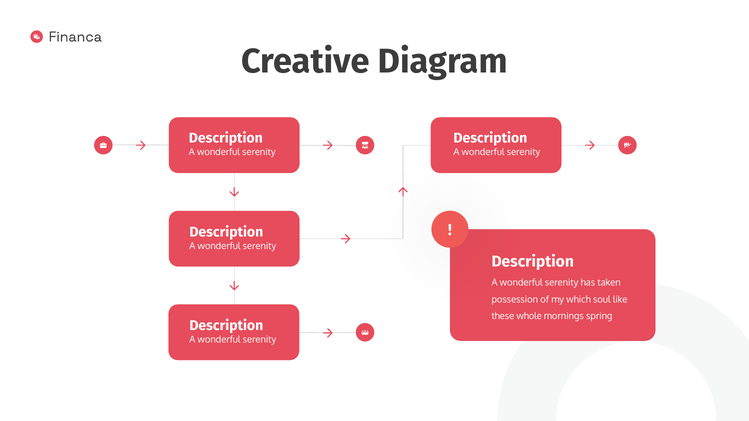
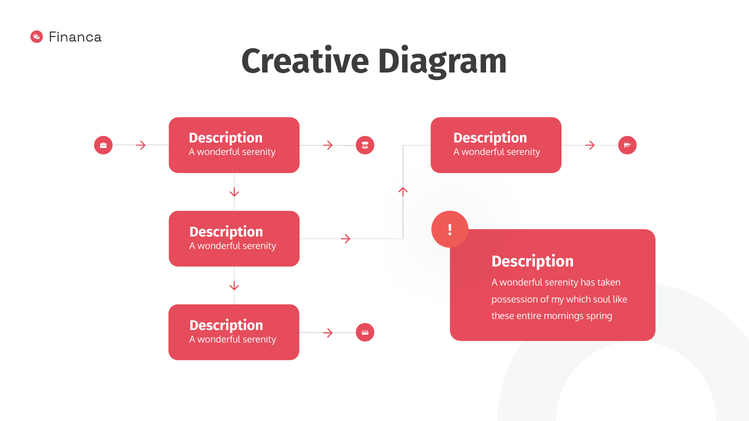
whole: whole -> entire (529, 316)
